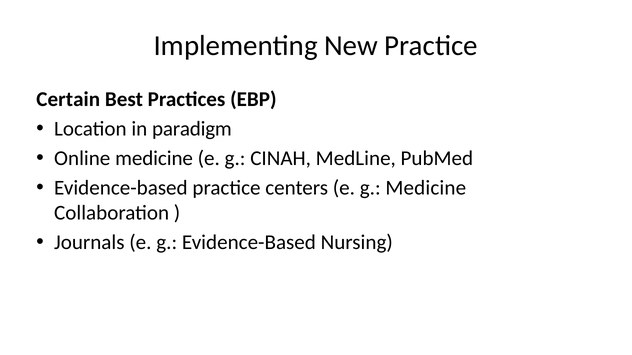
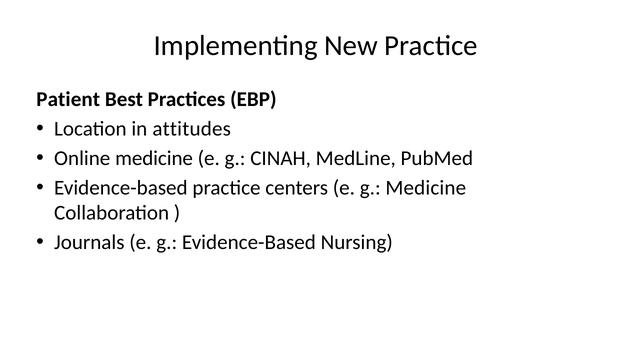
Certain: Certain -> Patient (68, 99)
paradigm: paradigm -> attitudes (192, 129)
